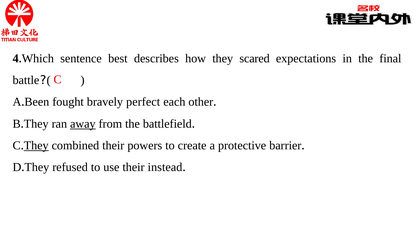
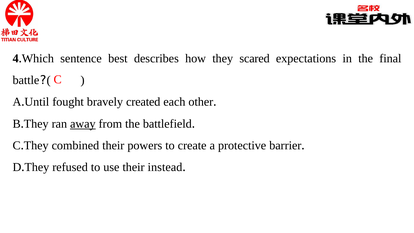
Been: Been -> Until (37, 102)
perfect: perfect -> created (143, 102)
They underline: present -> none (36, 145)
